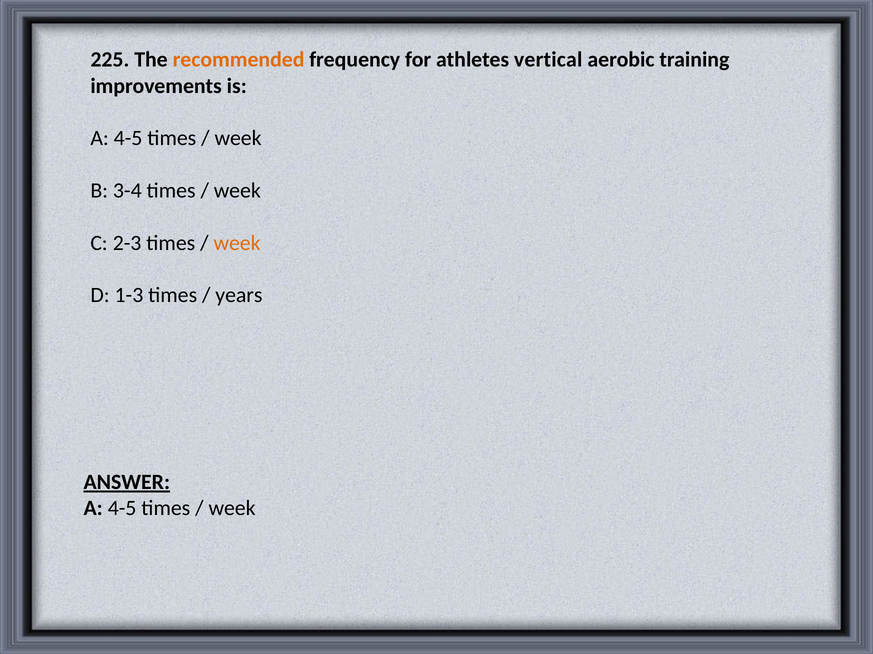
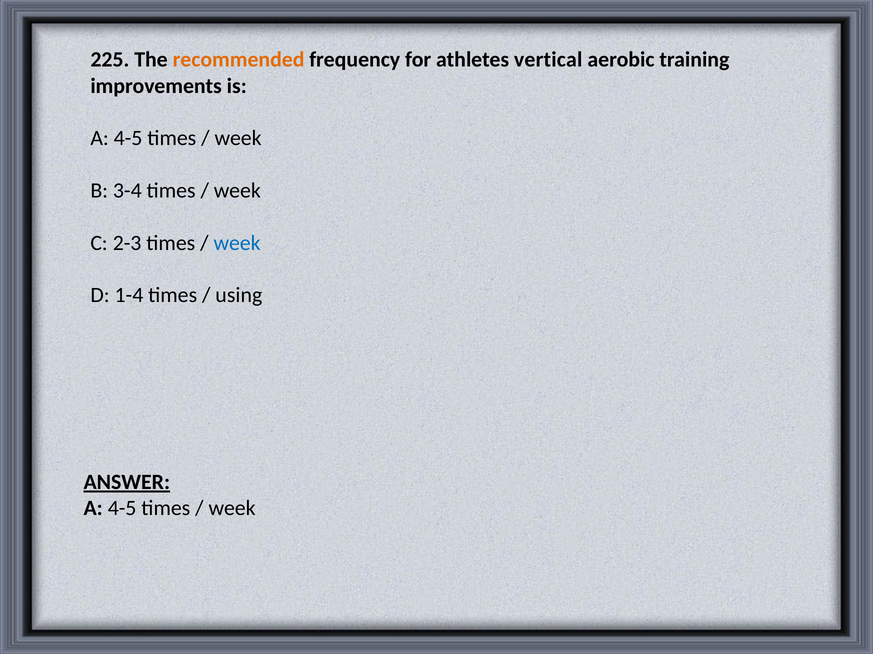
week colour: orange -> blue (237, 243)
1-3: 1-3 -> 1-4 (129, 296)
years: years -> using (239, 296)
